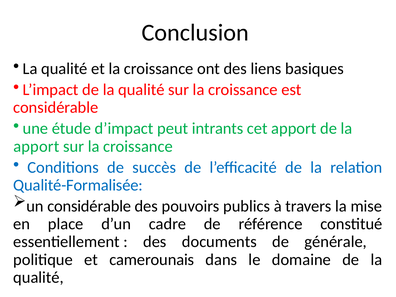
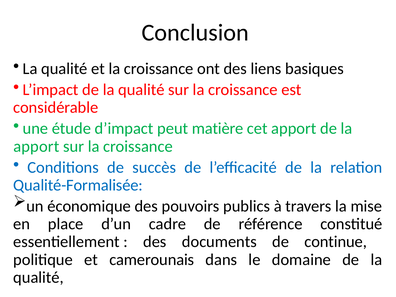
intrants: intrants -> matière (218, 129)
un considérable: considérable -> économique (89, 206)
générale: générale -> continue (336, 242)
